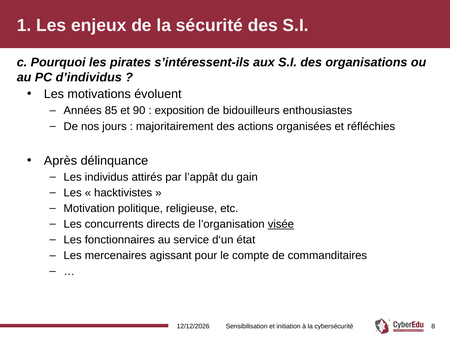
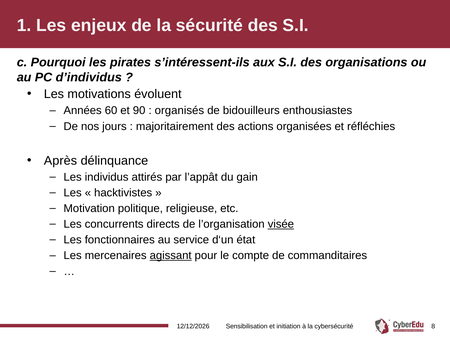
85: 85 -> 60 (111, 111)
exposition: exposition -> organisés (179, 111)
agissant underline: none -> present (171, 256)
